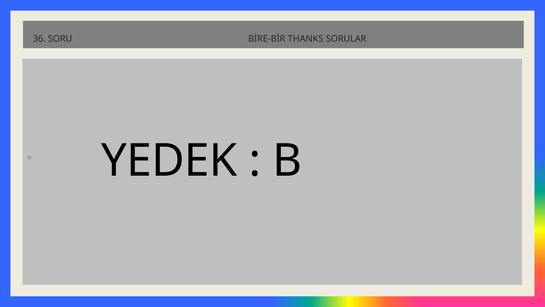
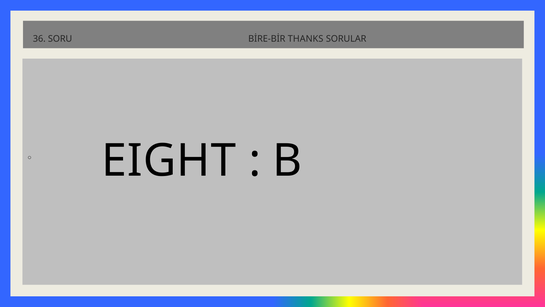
YEDEK: YEDEK -> EIGHT (169, 161)
